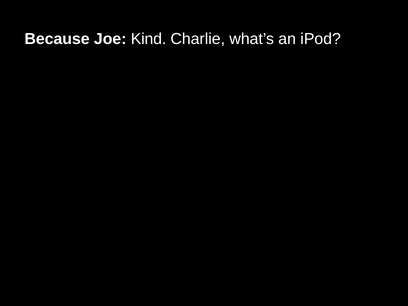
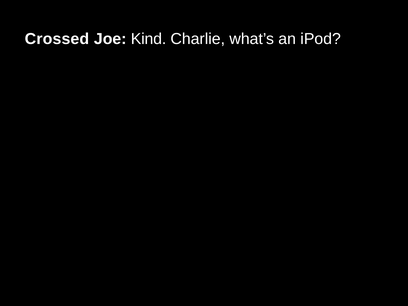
Because: Because -> Crossed (57, 39)
